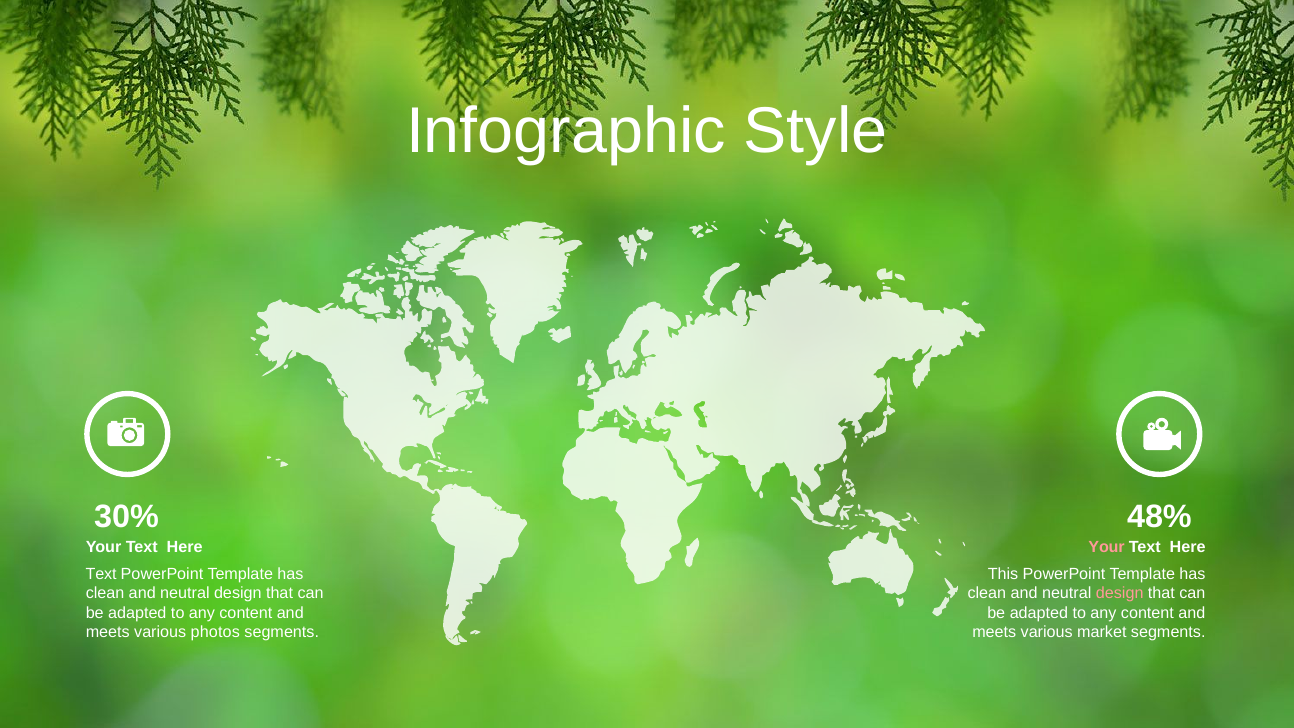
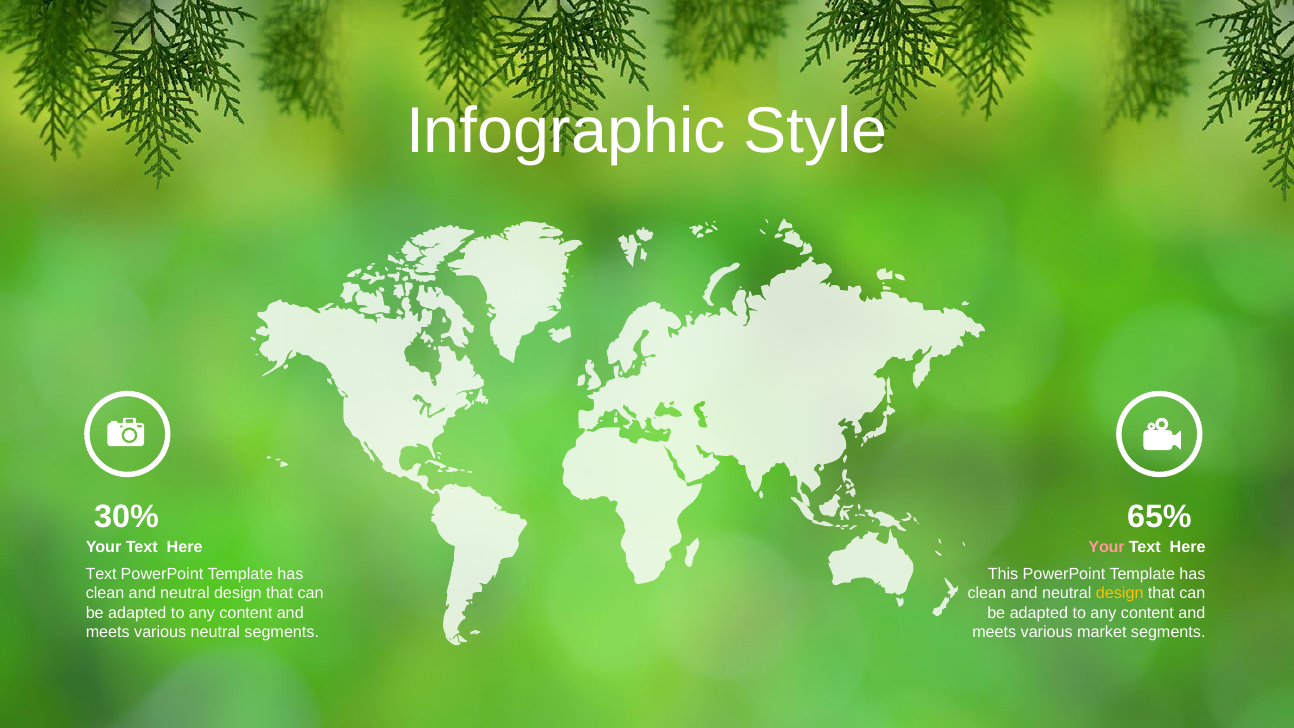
48%: 48% -> 65% (1159, 516)
design colour: pink -> yellow (1120, 594)
various photos: photos -> neutral (215, 632)
